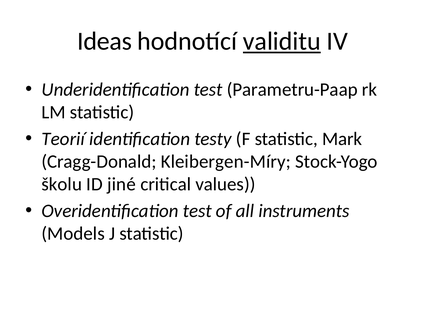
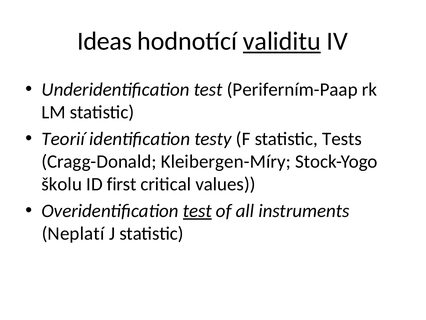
Parametru-Paap: Parametru-Paap -> Periferním-Paap (292, 89)
Mark: Mark -> Tests (342, 139)
jiné: jiné -> first (122, 184)
test underline: none -> present (197, 211)
Models: Models -> Neplatí (73, 233)
